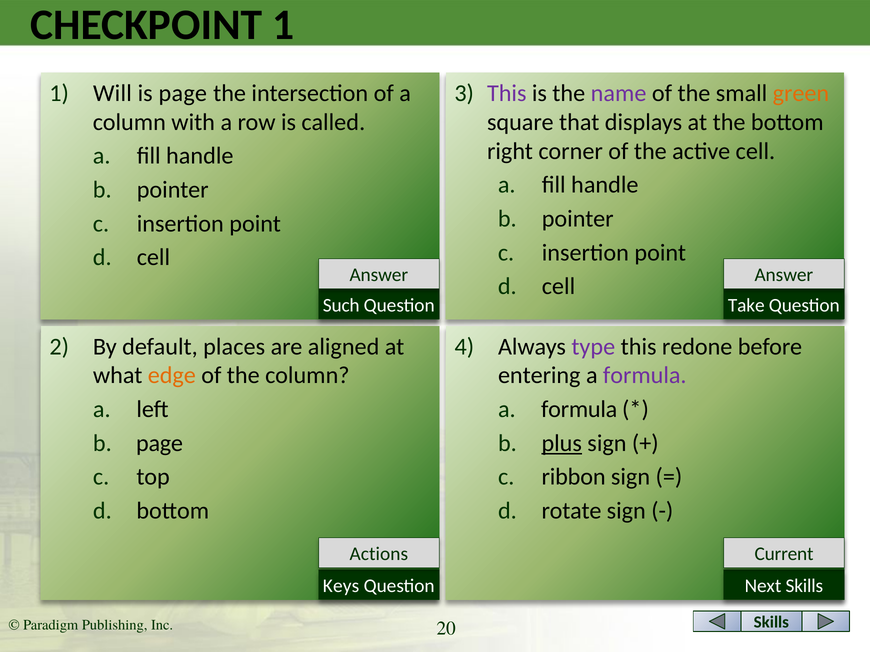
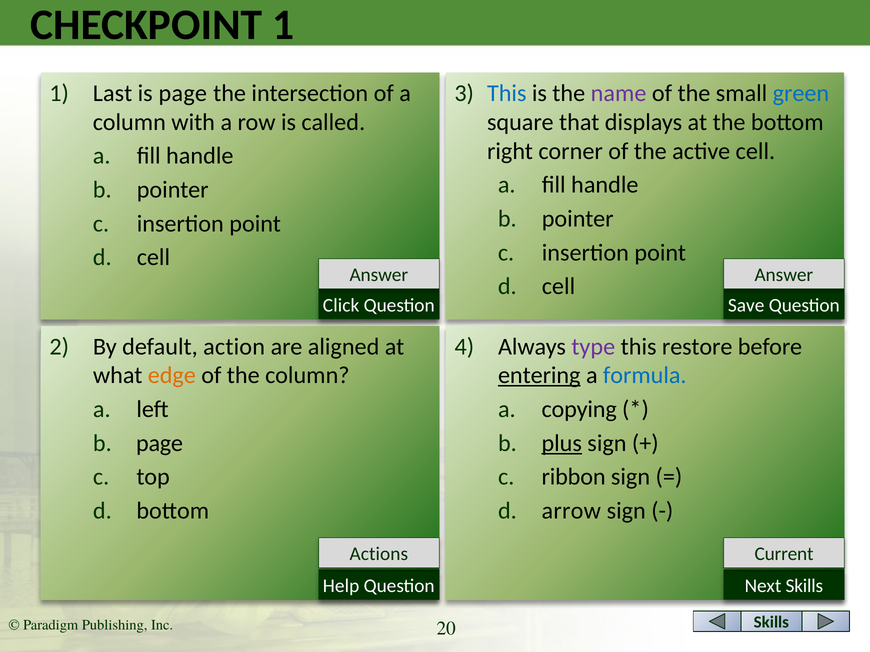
Will: Will -> Last (113, 93)
This colour: purple -> blue (507, 93)
green colour: orange -> blue (801, 93)
Such: Such -> Click (341, 305)
Take: Take -> Save (746, 305)
places: places -> action (234, 347)
redone: redone -> restore (697, 347)
entering underline: none -> present (539, 376)
formula colour: purple -> blue (645, 376)
formula: formula -> copying (579, 410)
rotate: rotate -> arrow (571, 511)
Keys: Keys -> Help (341, 586)
